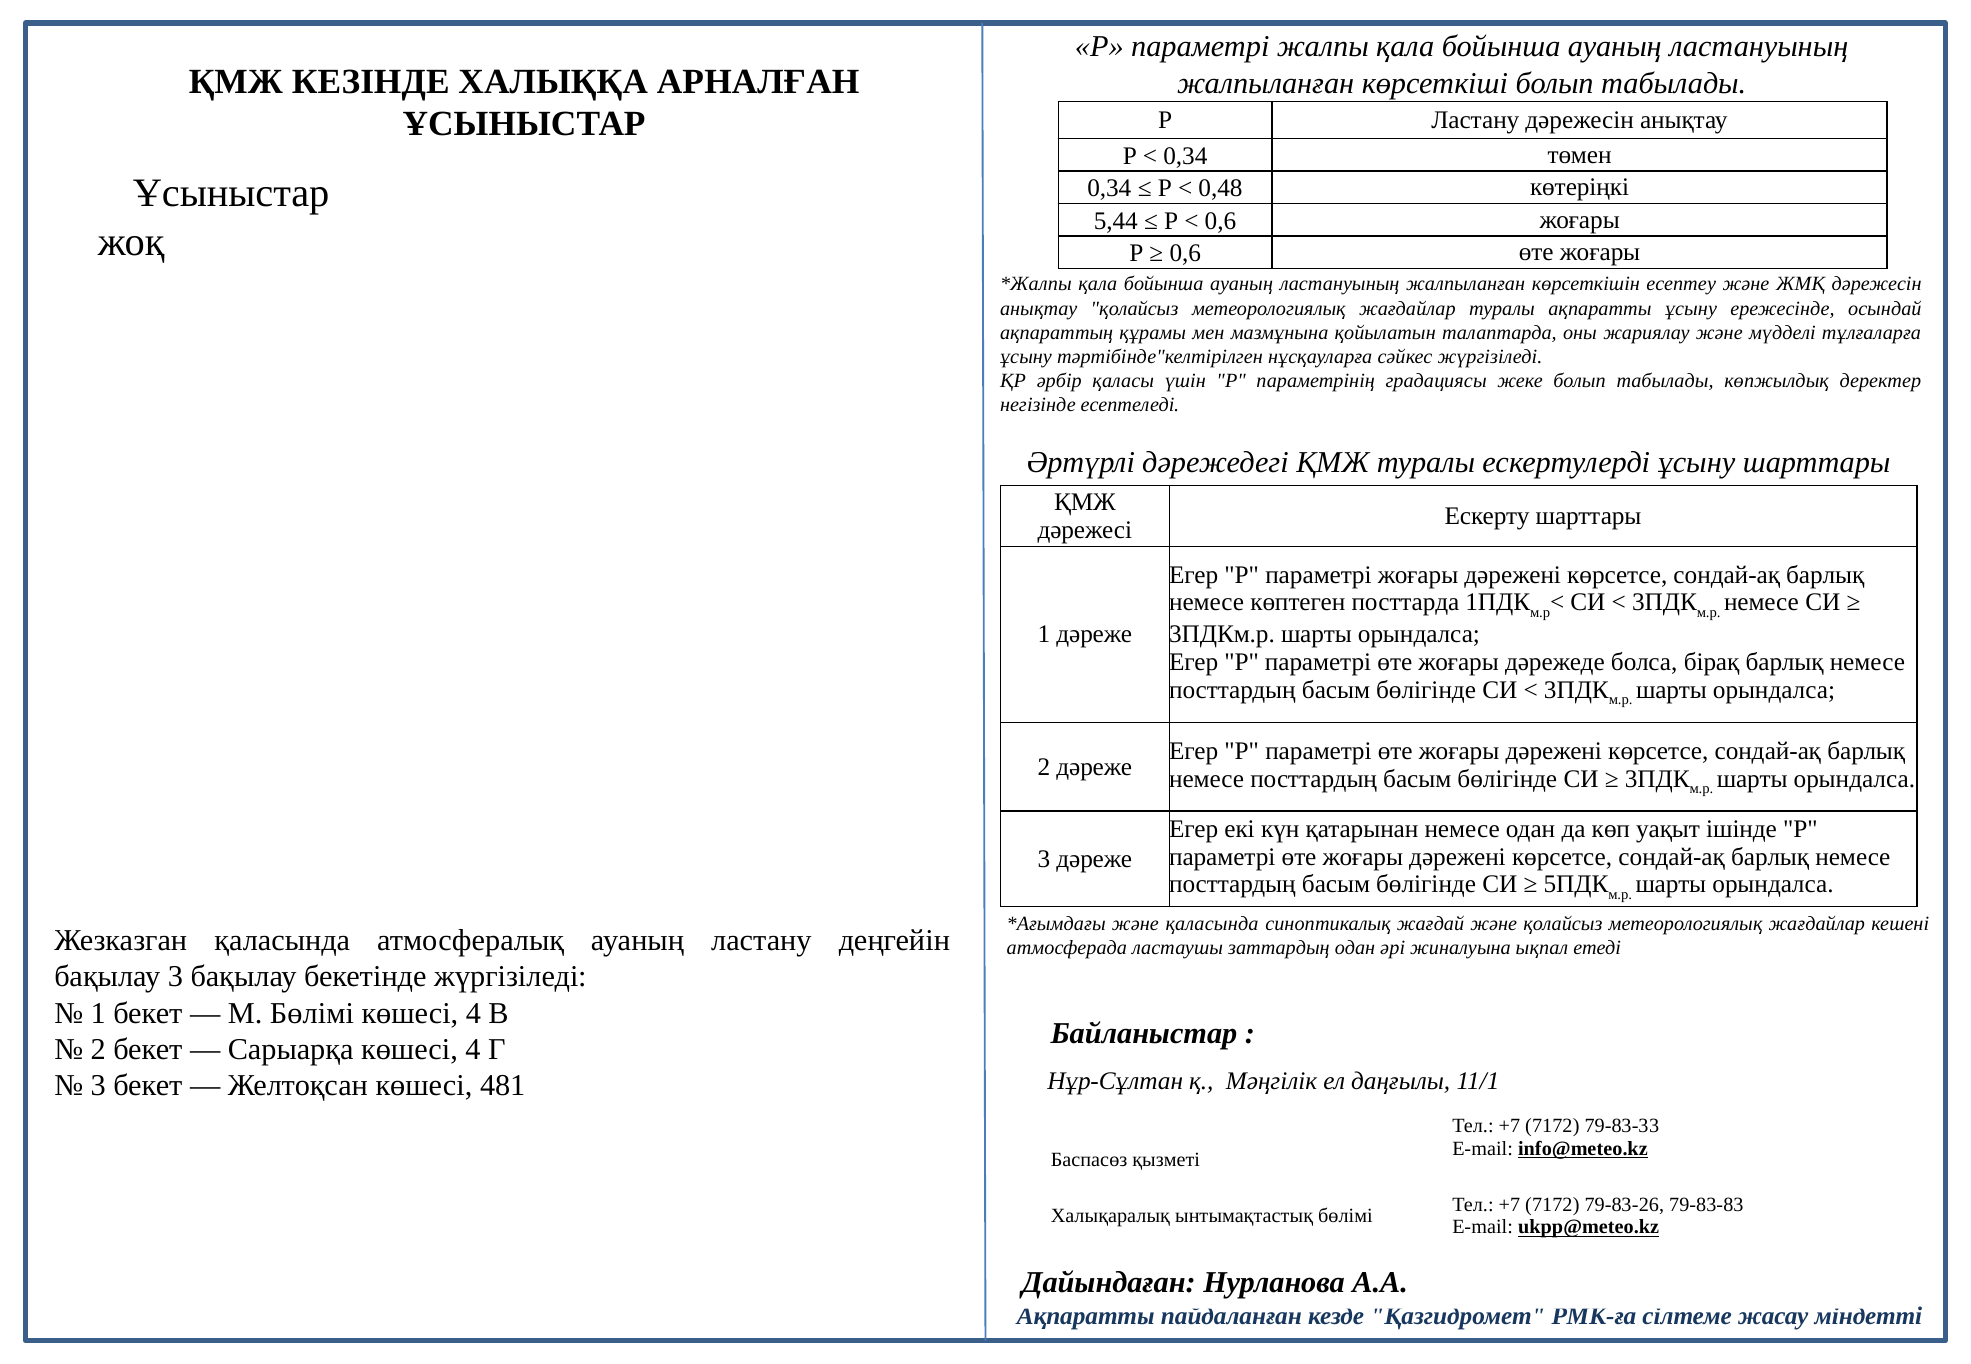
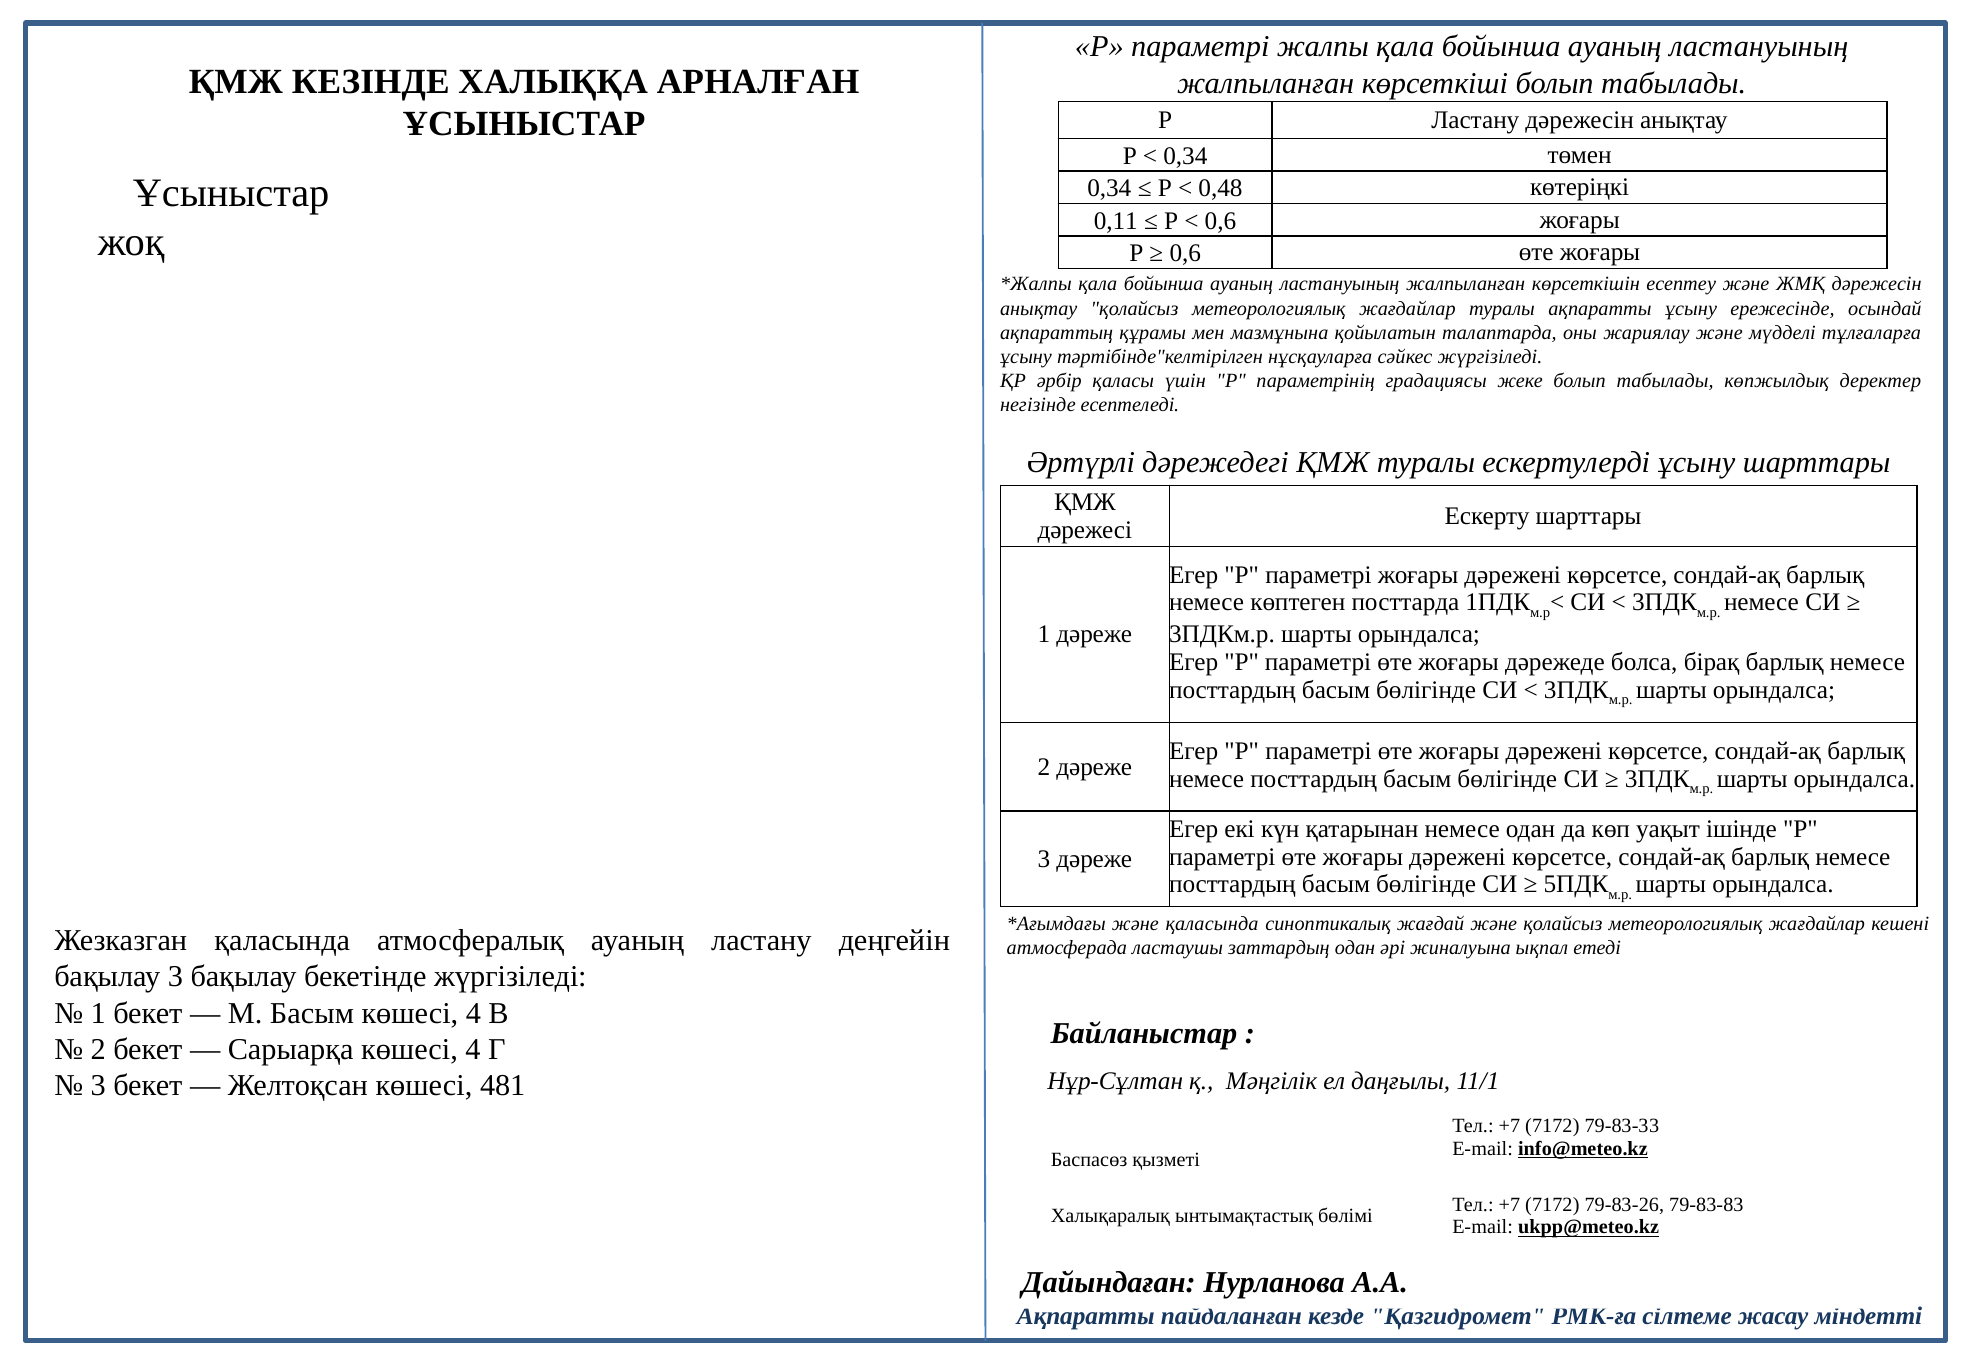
5,44: 5,44 -> 0,11 (1116, 221)
М Бөлімі: Бөлімі -> Басым (312, 1013)
